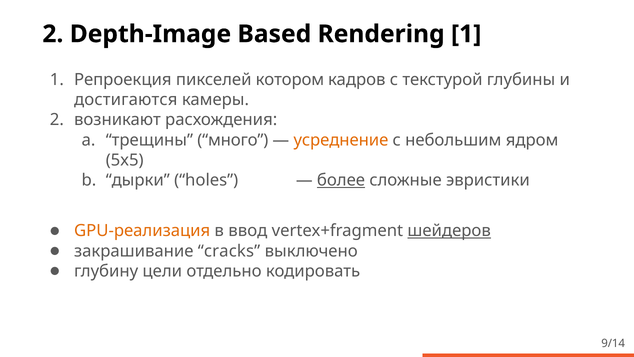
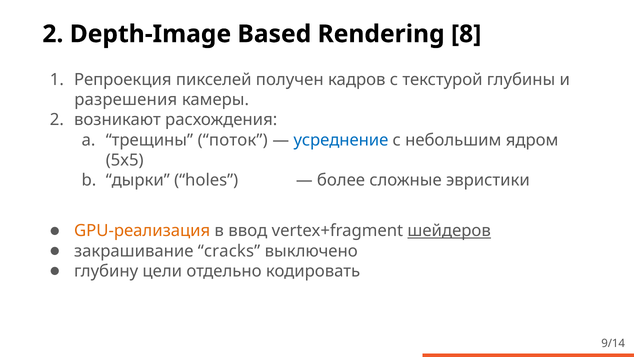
Rendering 1: 1 -> 8 (466, 34)
котором: котором -> получен (290, 80)
достигаются: достигаются -> разрешения (126, 100)
много: много -> поток (233, 140)
усреднение colour: orange -> blue (341, 140)
более underline: present -> none (341, 180)
